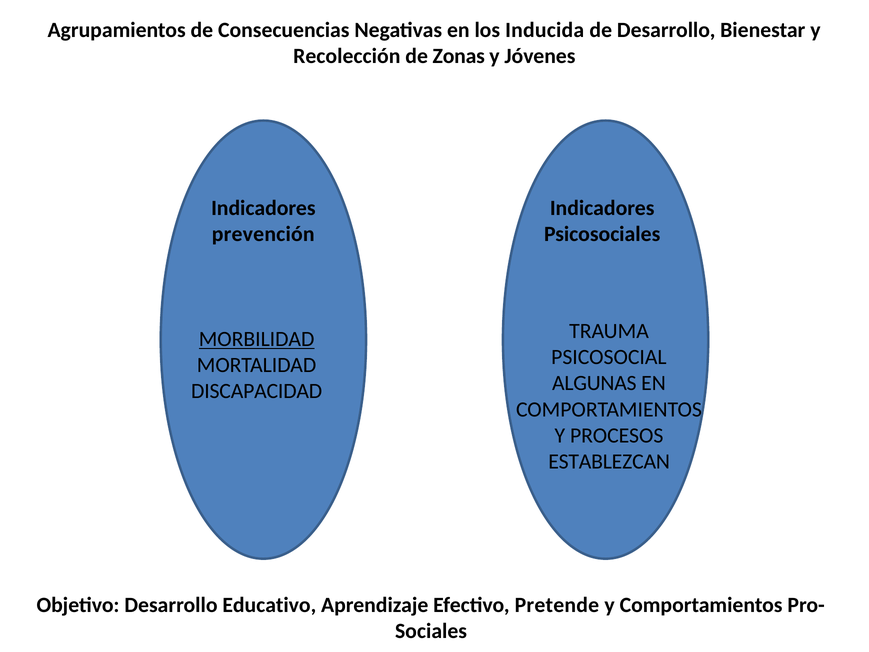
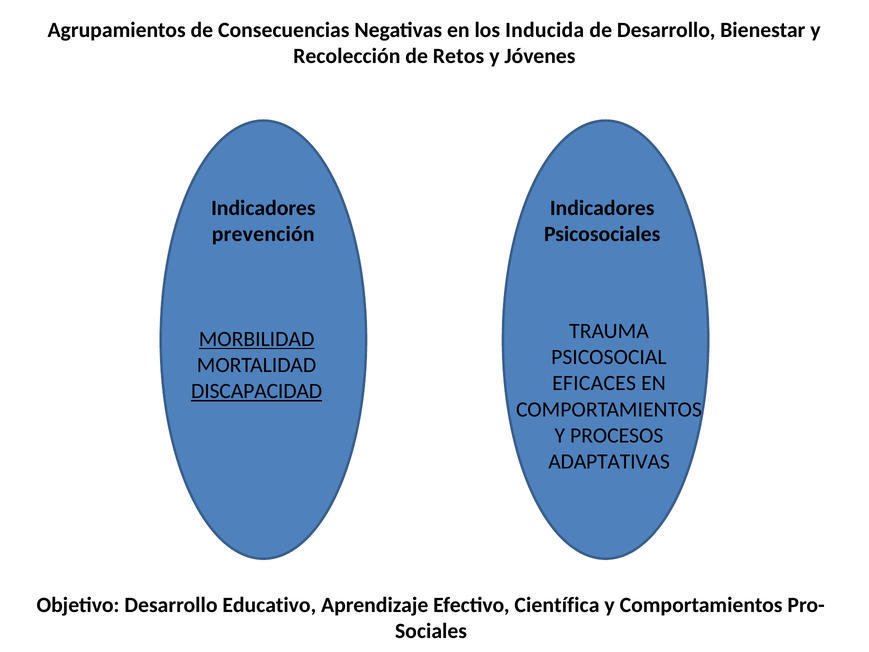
Zonas: Zonas -> Retos (459, 56)
ALGUNAS: ALGUNAS -> EFICACES (594, 383)
DISCAPACIDAD underline: none -> present (257, 391)
ESTABLEZCAN: ESTABLEZCAN -> ADAPTATIVAS (609, 461)
Pretende: Pretende -> Científica (557, 605)
